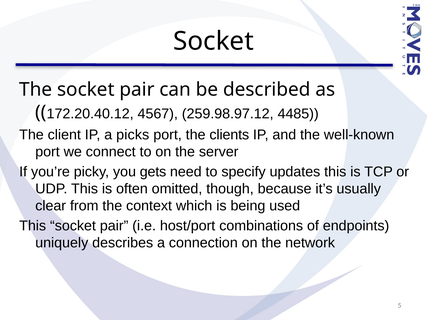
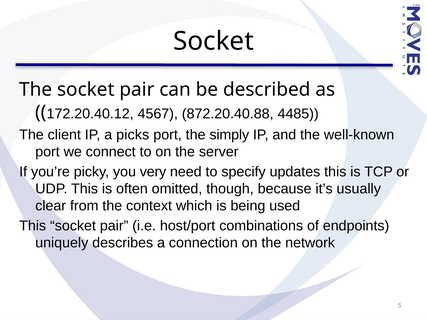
259.98.97.12: 259.98.97.12 -> 872.20.40.88 (228, 114)
clients: clients -> simply (229, 135)
gets: gets -> very (153, 172)
